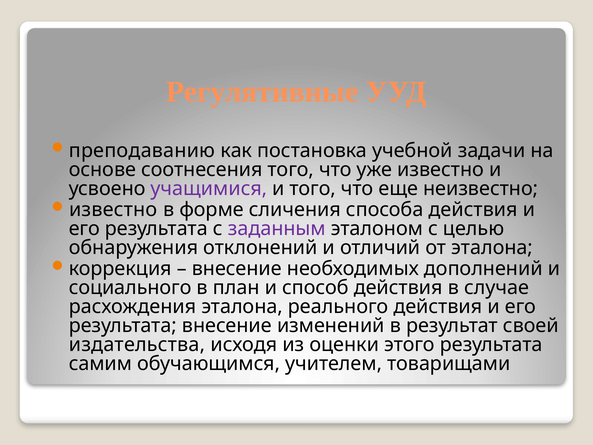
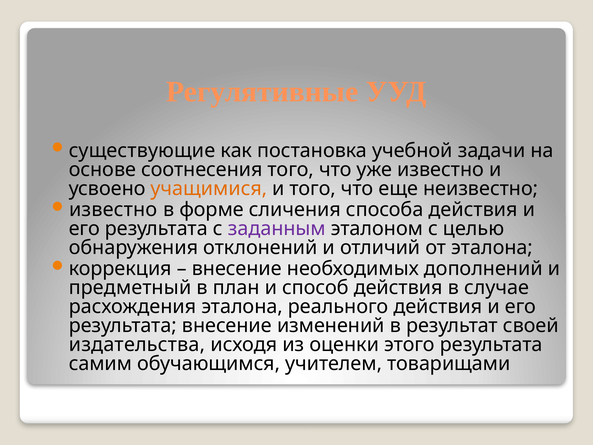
преподаванию: преподаванию -> существующие (142, 151)
учащимися colour: purple -> orange (209, 189)
социального: социального -> предметный (130, 288)
